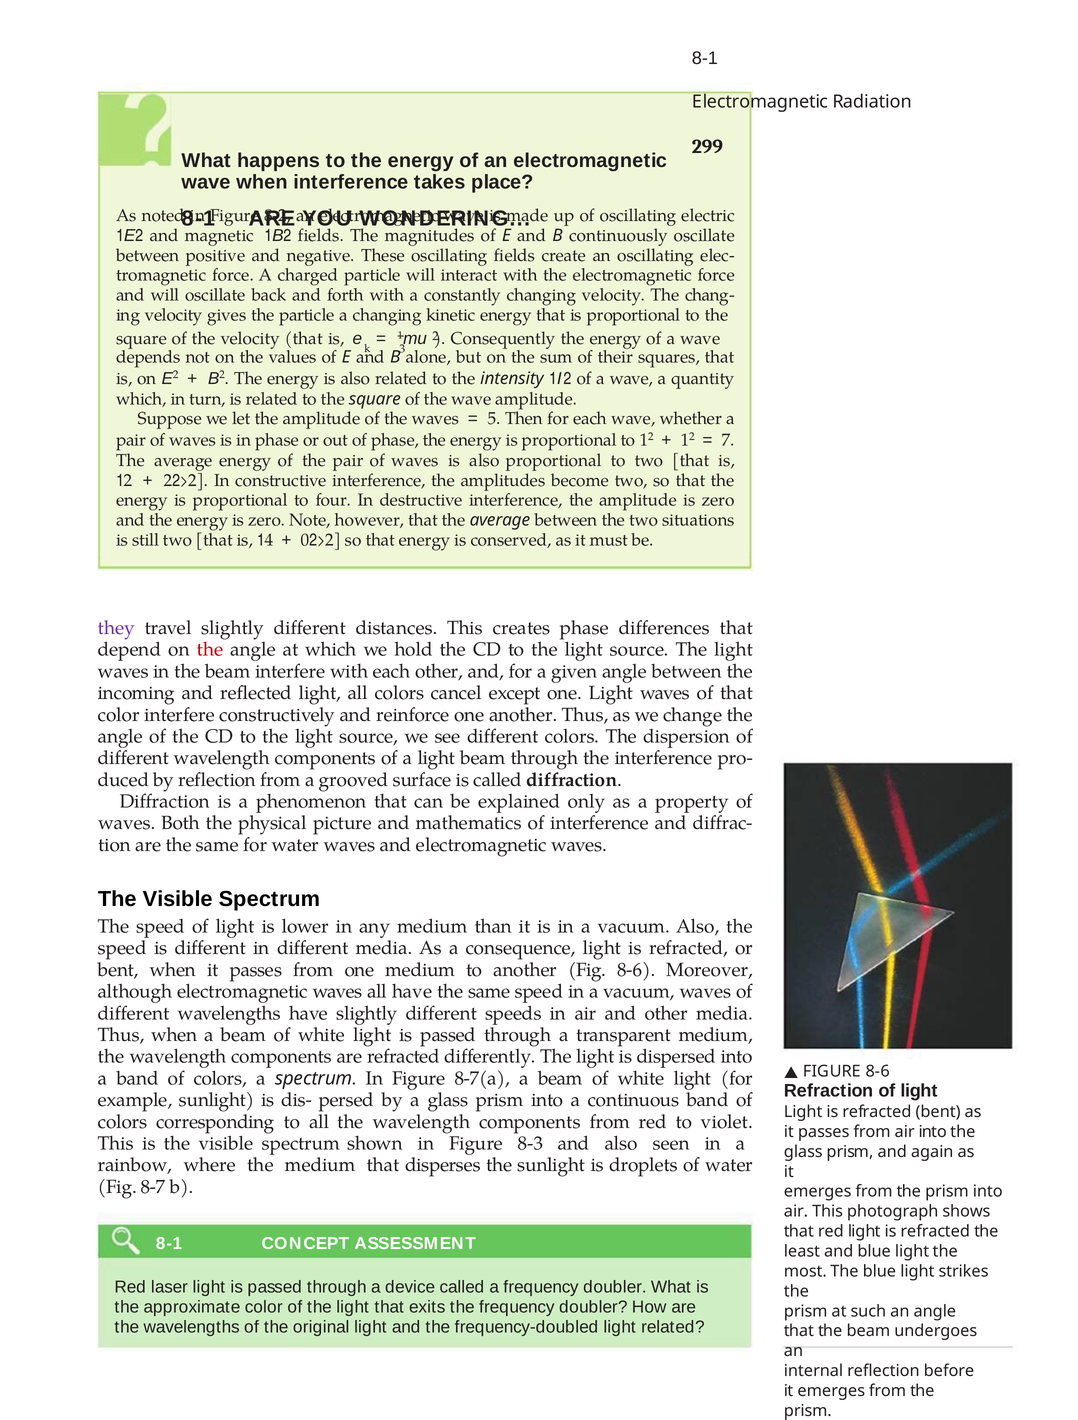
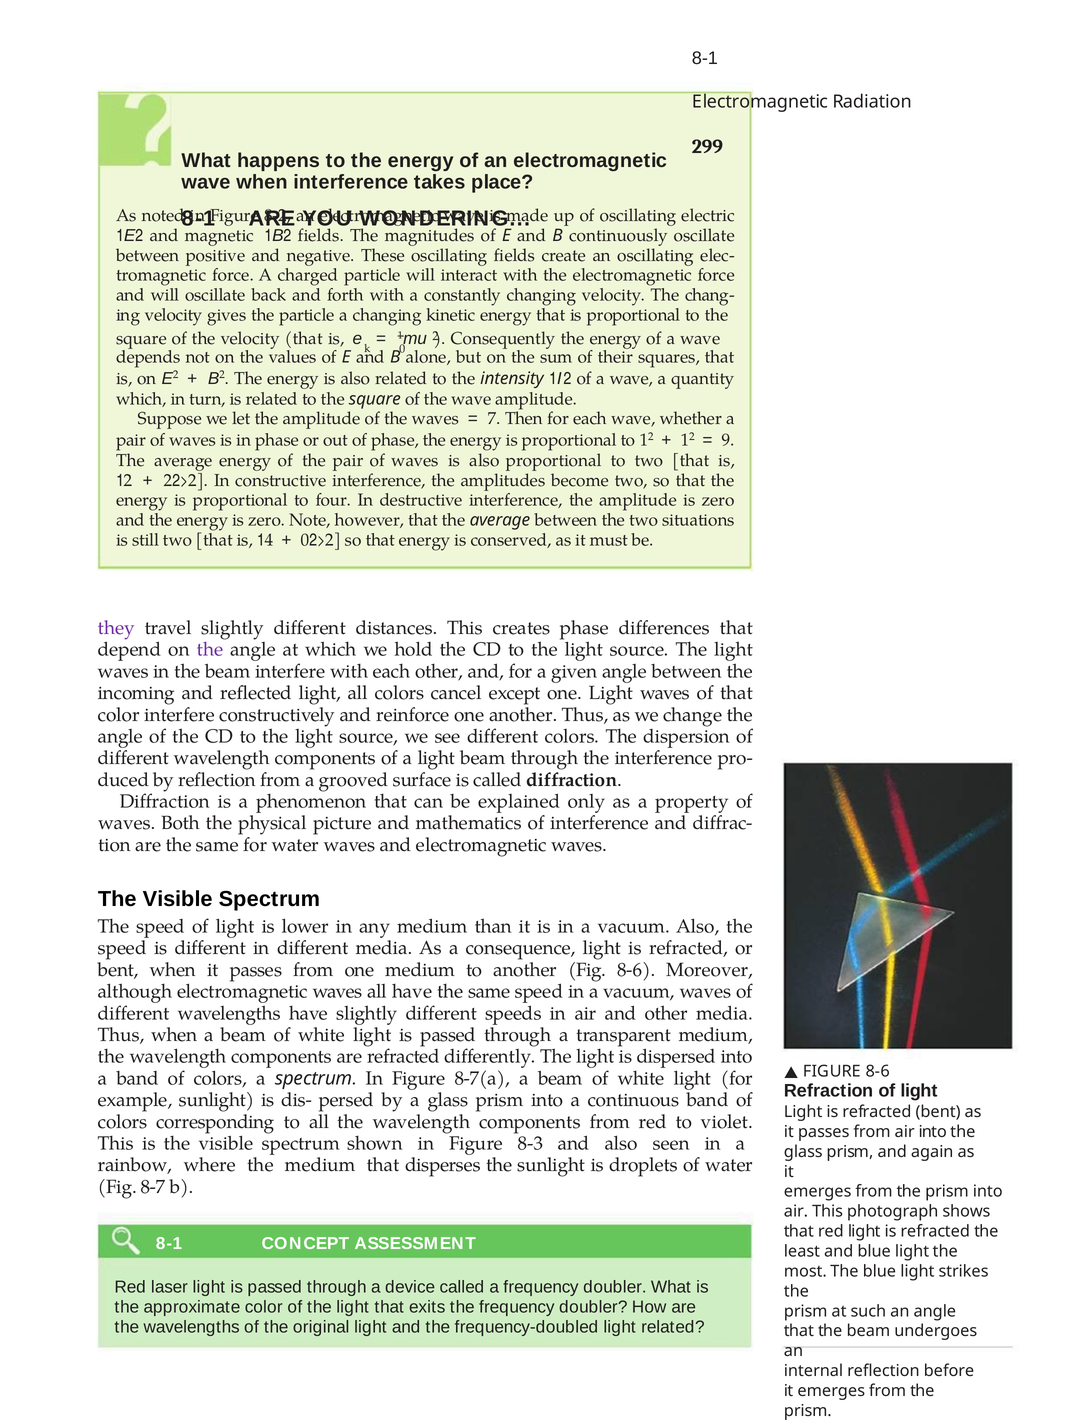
3: 3 -> 0 (402, 349)
5: 5 -> 7 (494, 419)
7: 7 -> 9 (728, 441)
the colour: red -> purple (210, 650)
